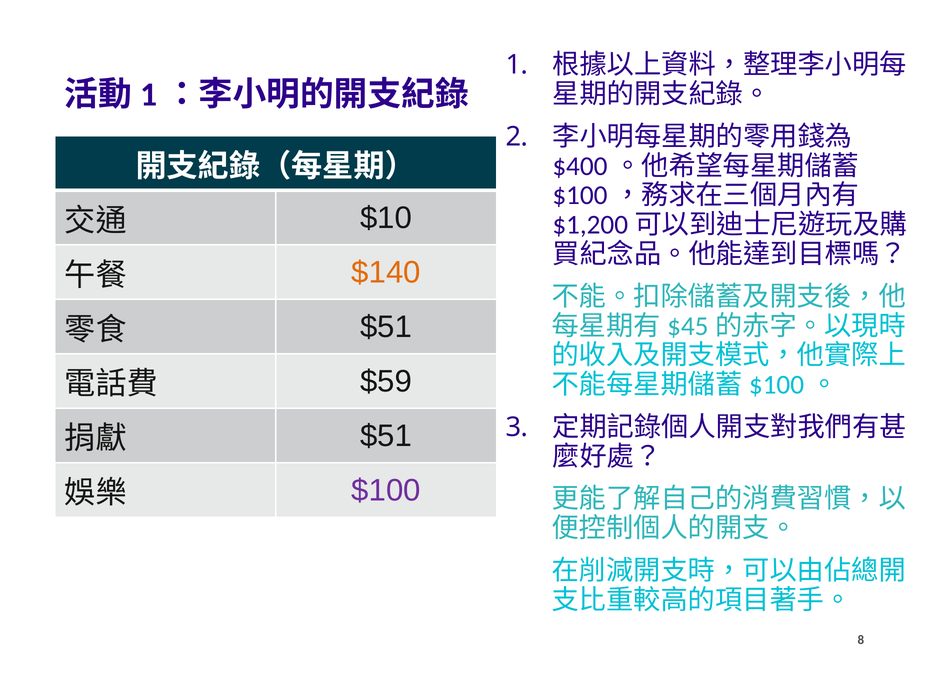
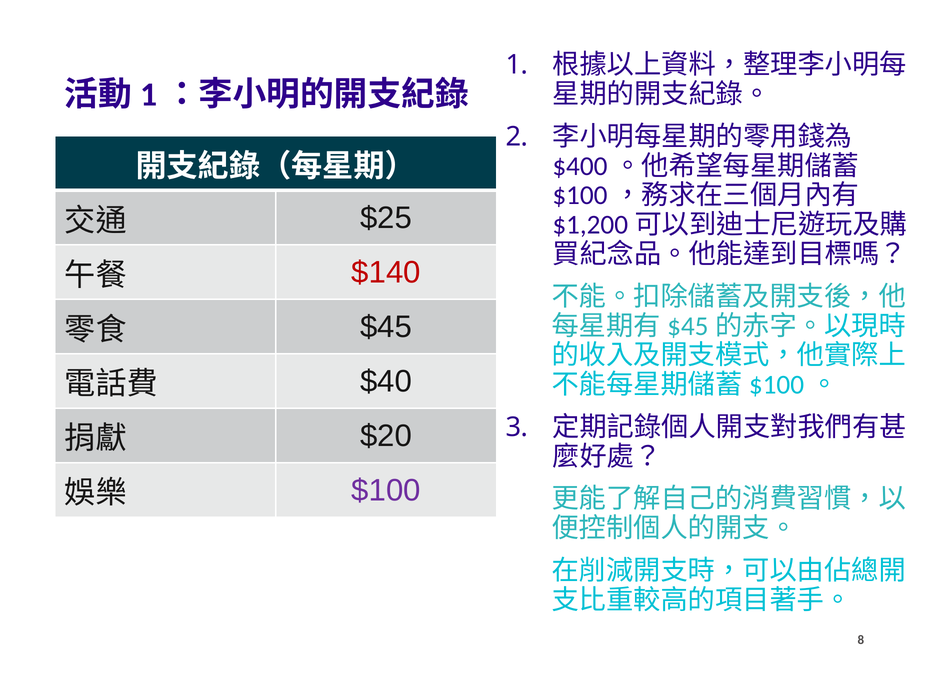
$10: $10 -> $25 (386, 218)
$140 colour: orange -> red (386, 273)
$51: $51 -> $45 (386, 327)
$59: $59 -> $40 (386, 382)
$51: $51 -> $20 (386, 436)
